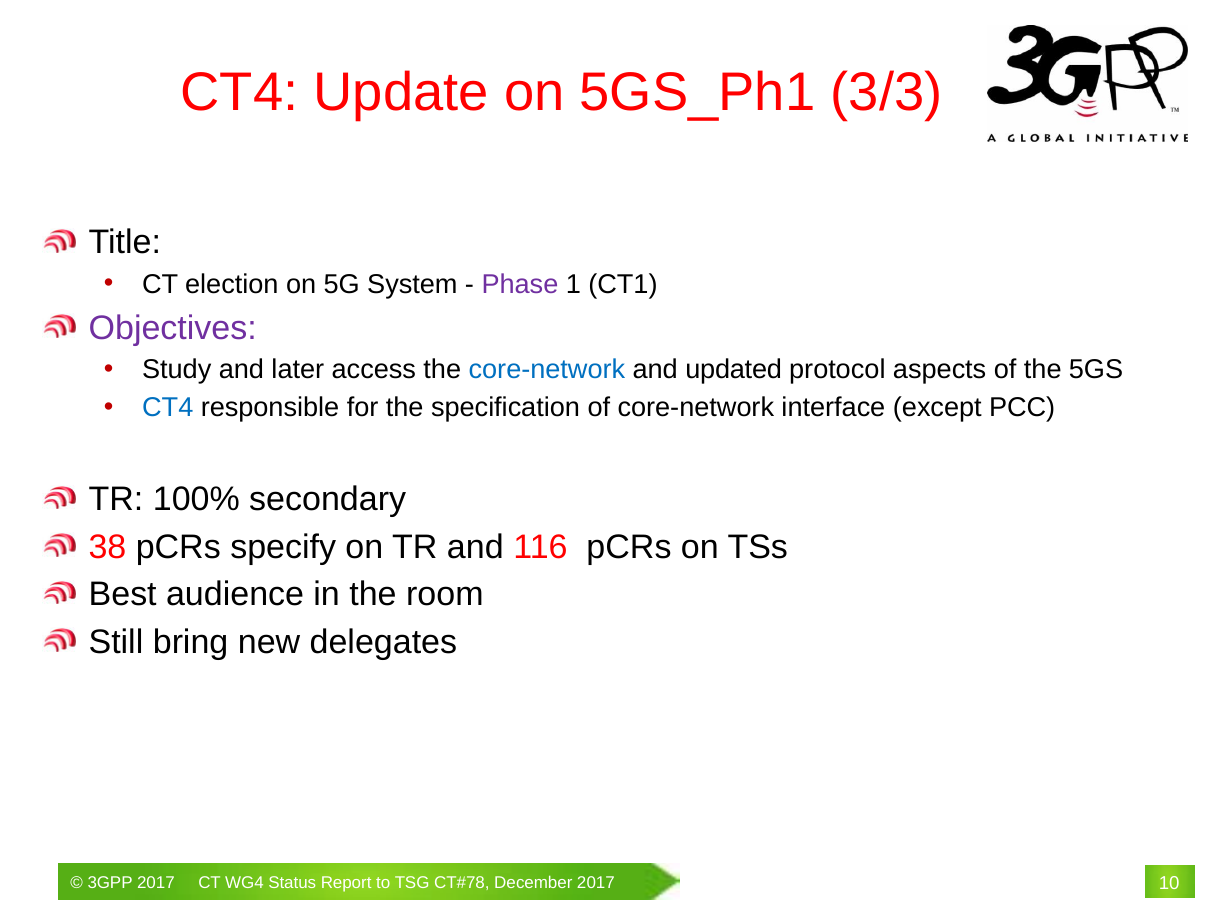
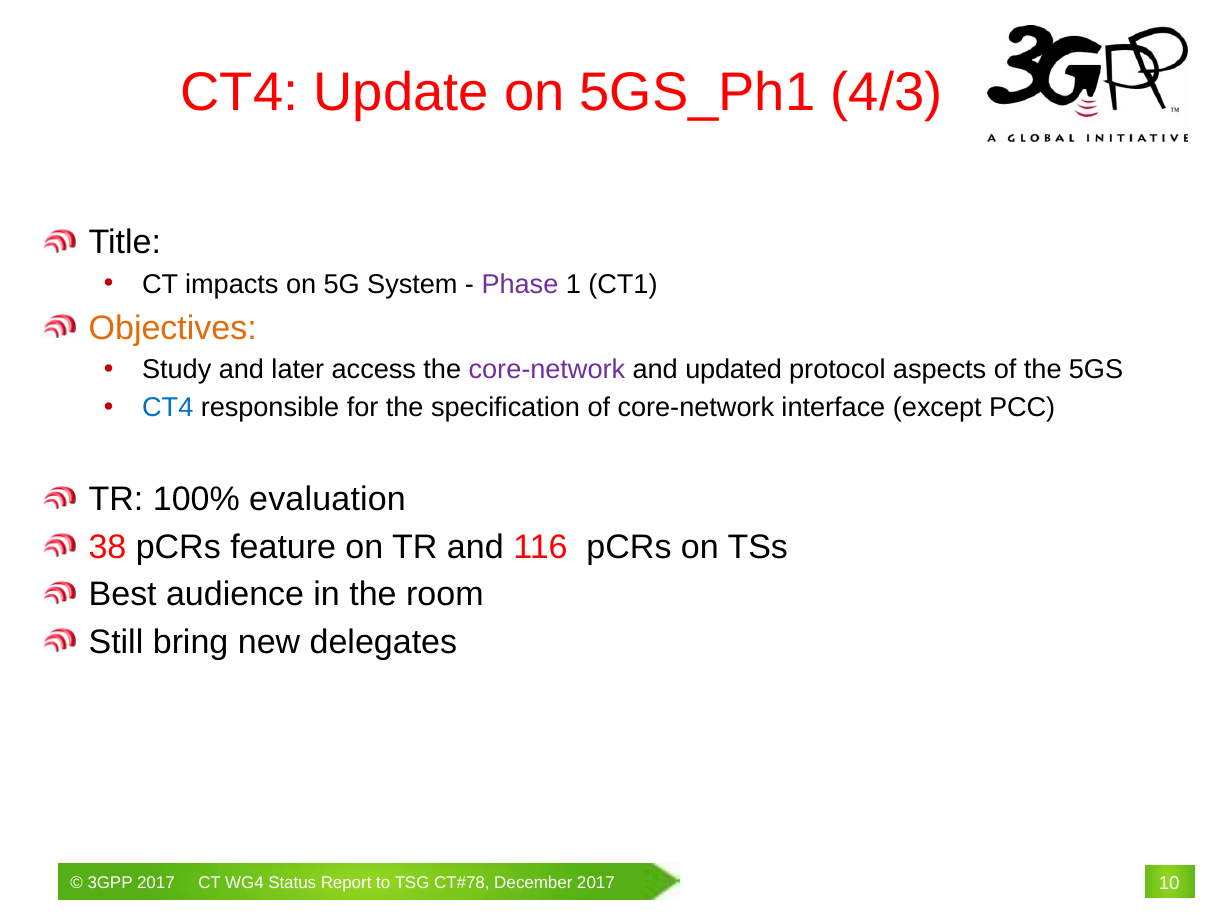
3/3: 3/3 -> 4/3 (887, 93)
election: election -> impacts (232, 284)
Objectives colour: purple -> orange (173, 328)
core-network colour: blue -> purple (547, 370)
secondary: secondary -> evaluation (328, 500)
specify: specify -> feature (283, 547)
